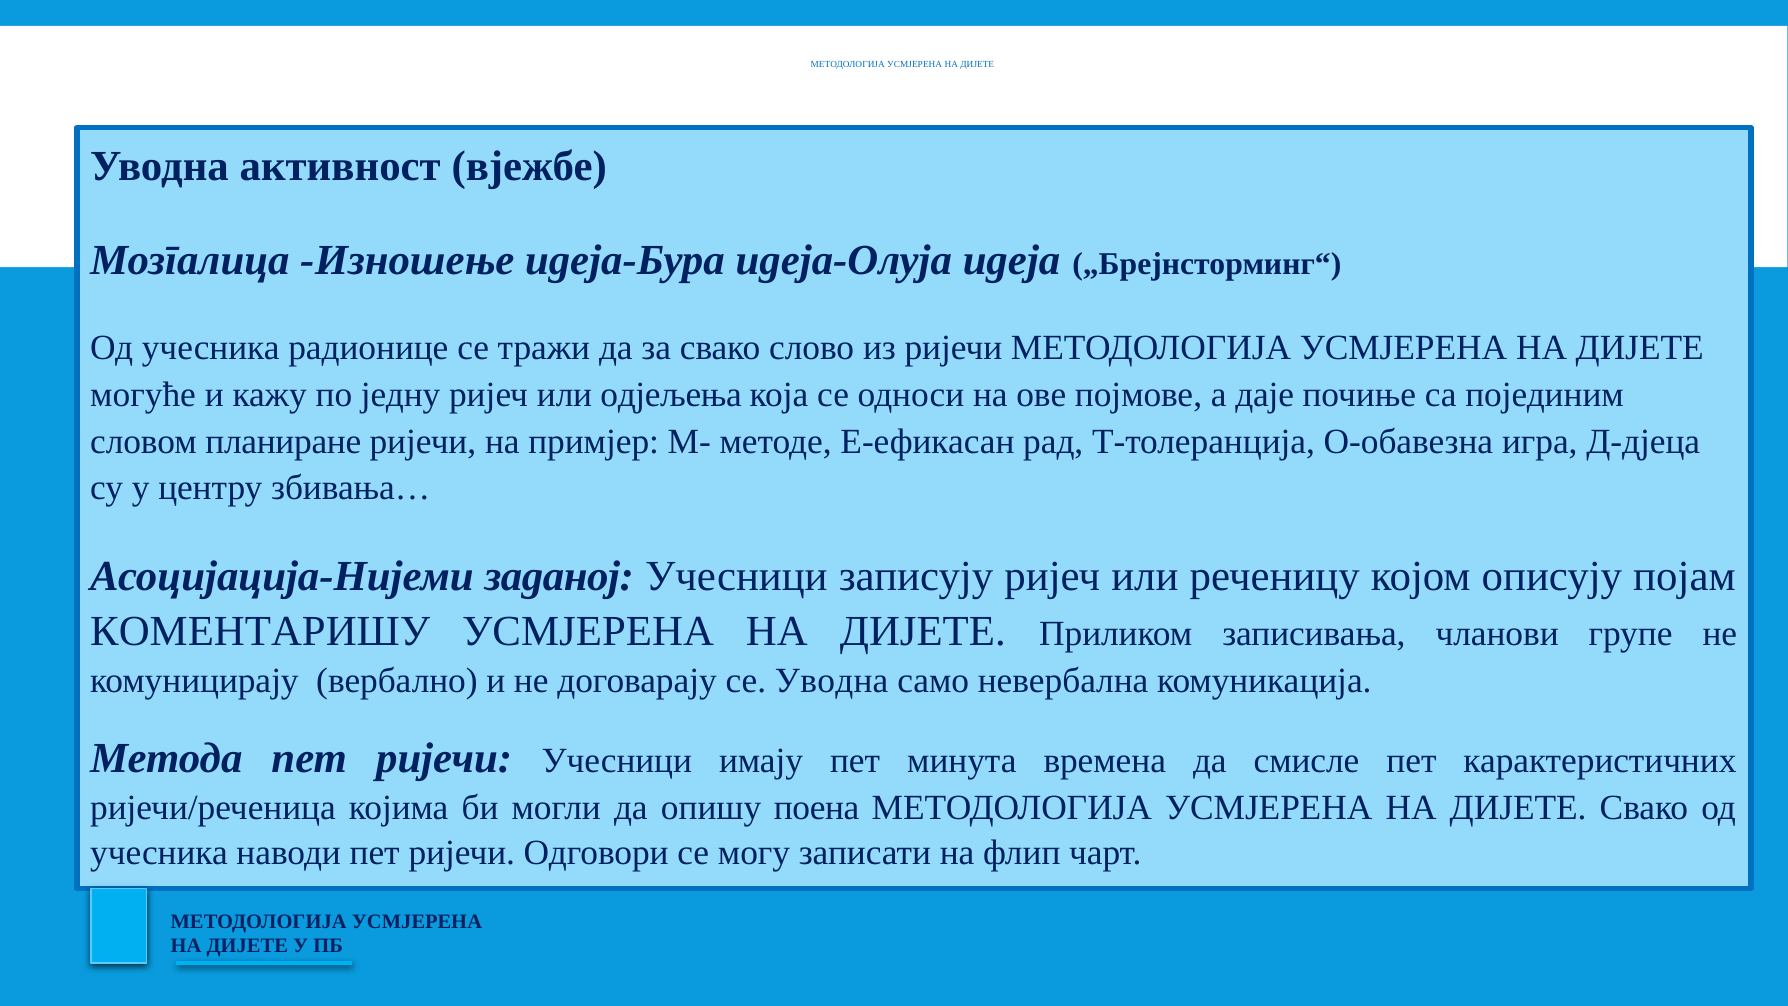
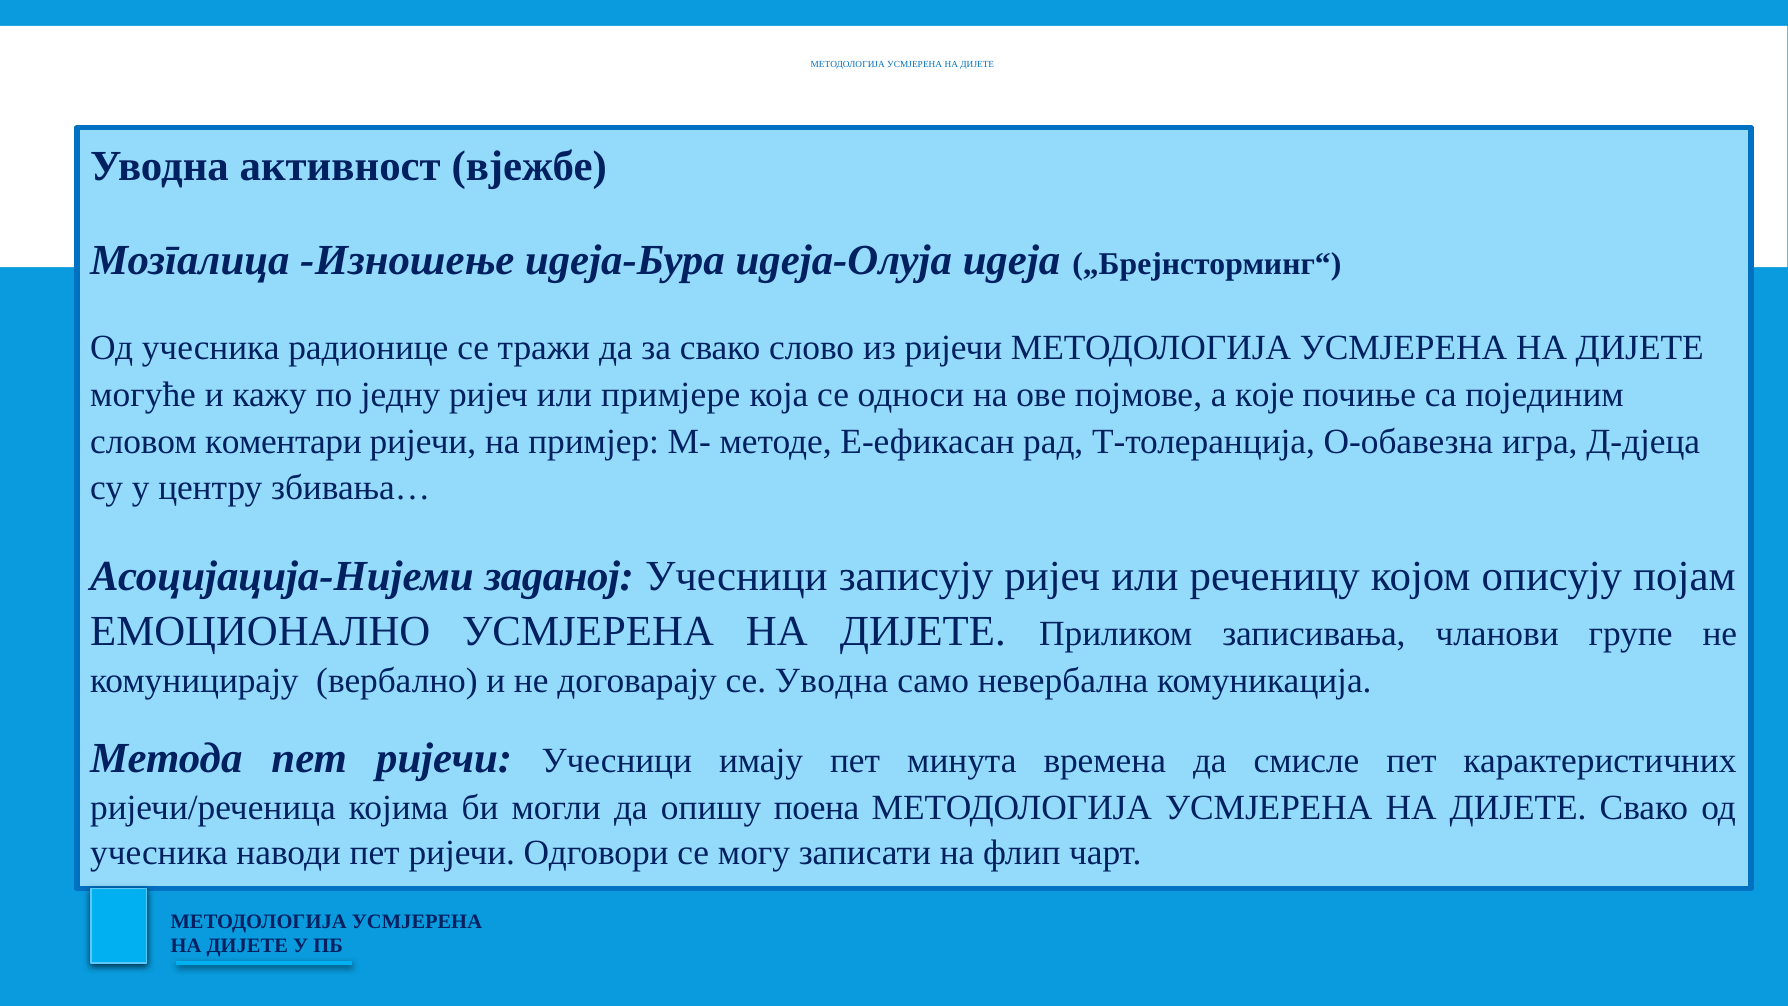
одјељења: одјељења -> примјере (671, 395)
даје: даје -> које (1265, 395)
планиране: планиране -> коментари (283, 441)
КОМЕНТАРИШУ: КОМЕНТАРИШУ -> ЕМОЦИОНАЛНО (260, 631)
